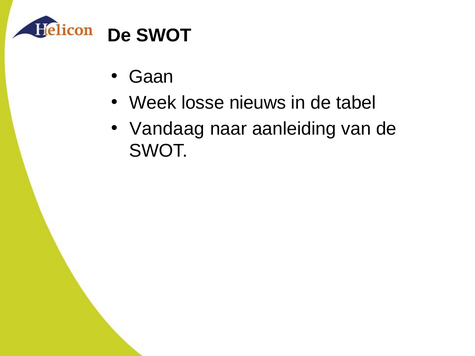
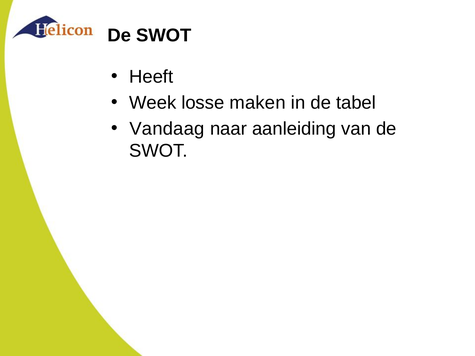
Gaan: Gaan -> Heeft (151, 77)
nieuws: nieuws -> maken (258, 103)
